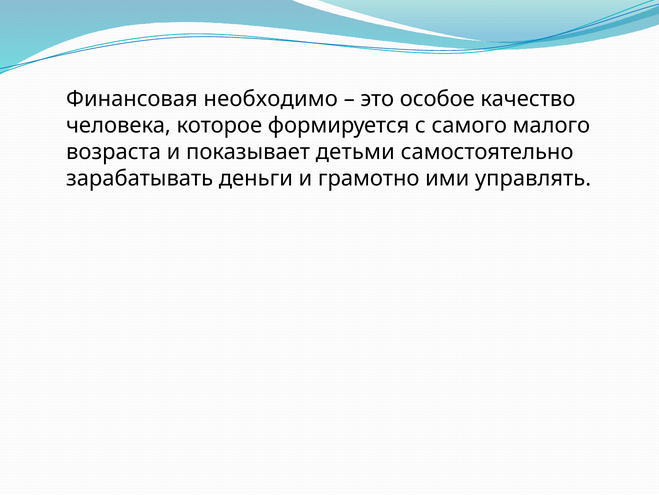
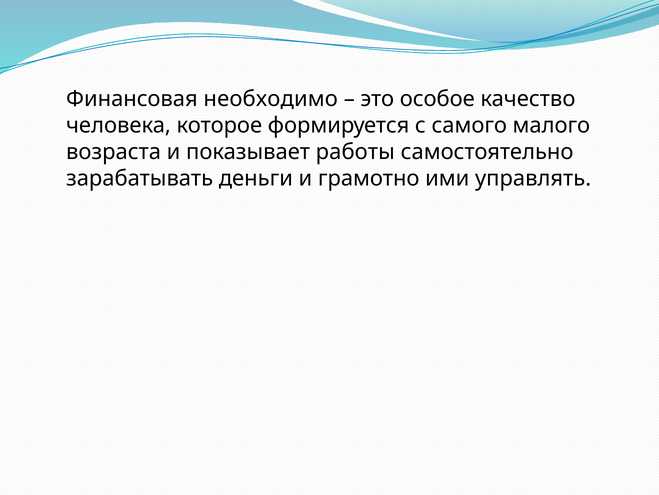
детьми: детьми -> работы (355, 152)
